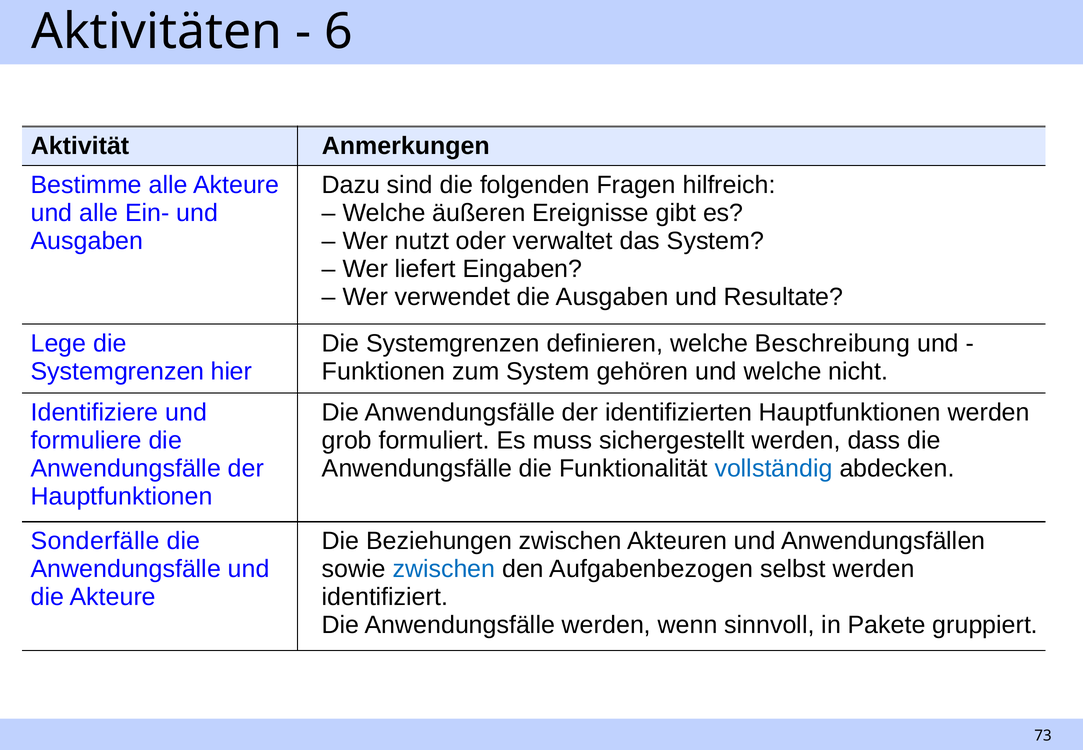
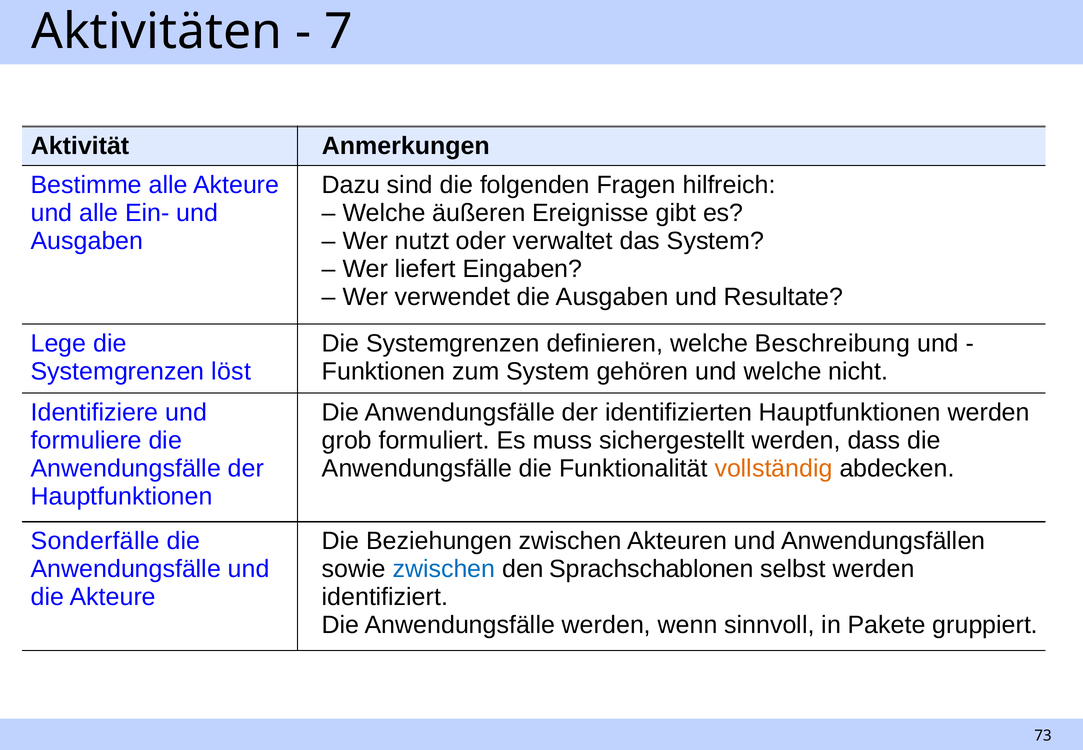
6: 6 -> 7 (339, 32)
hier: hier -> löst (231, 371)
vollständig colour: blue -> orange (774, 468)
Aufgabenbezogen: Aufgabenbezogen -> Sprachschablonen (651, 569)
